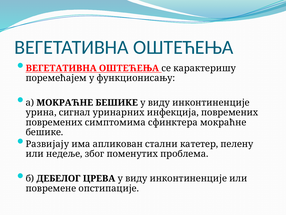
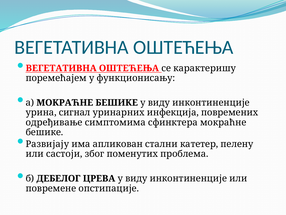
повремених: повремених -> одређивање (54, 122)
недеље: недеље -> састоји (64, 154)
